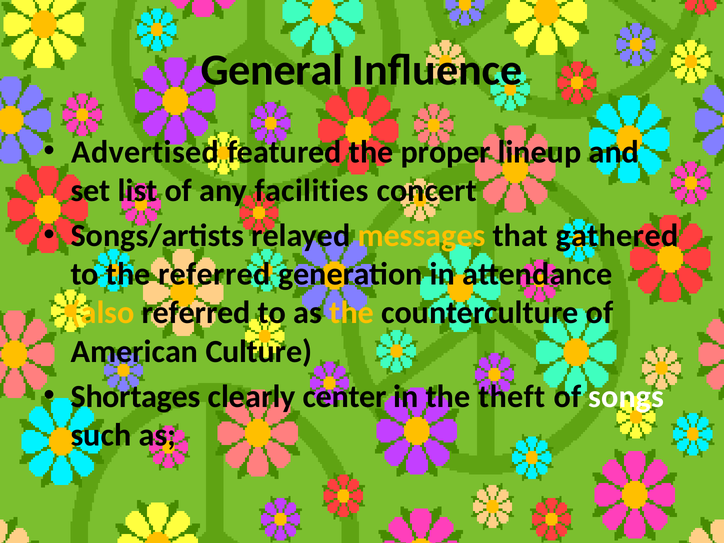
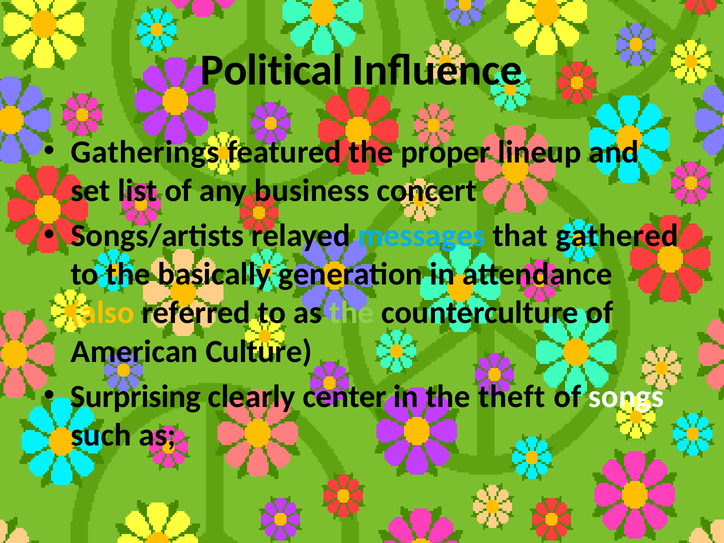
General: General -> Political (272, 70)
Advertised: Advertised -> Gatherings (145, 152)
facilities: facilities -> business (312, 191)
messages colour: yellow -> light blue (422, 236)
the referred: referred -> basically (214, 274)
the colour: yellow -> light green (352, 313)
Shortages: Shortages -> Surprising (136, 397)
